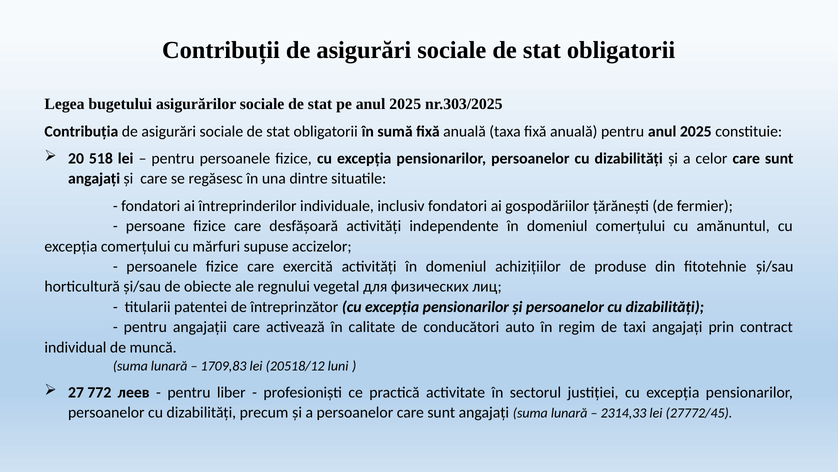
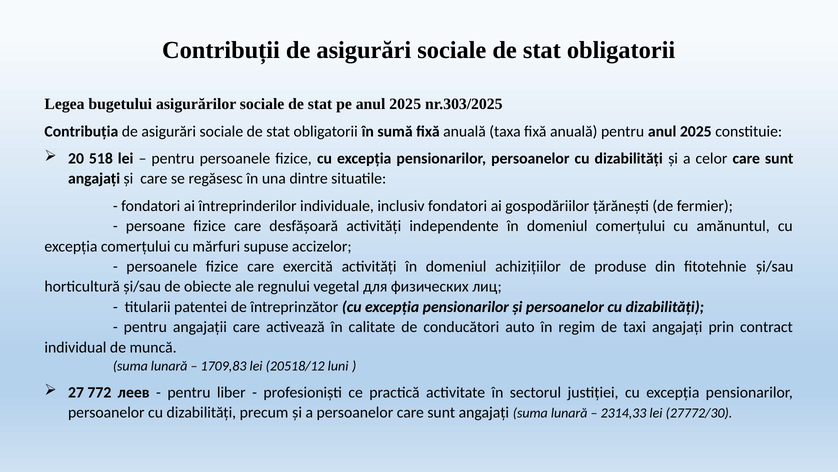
27772/45: 27772/45 -> 27772/30 (699, 413)
